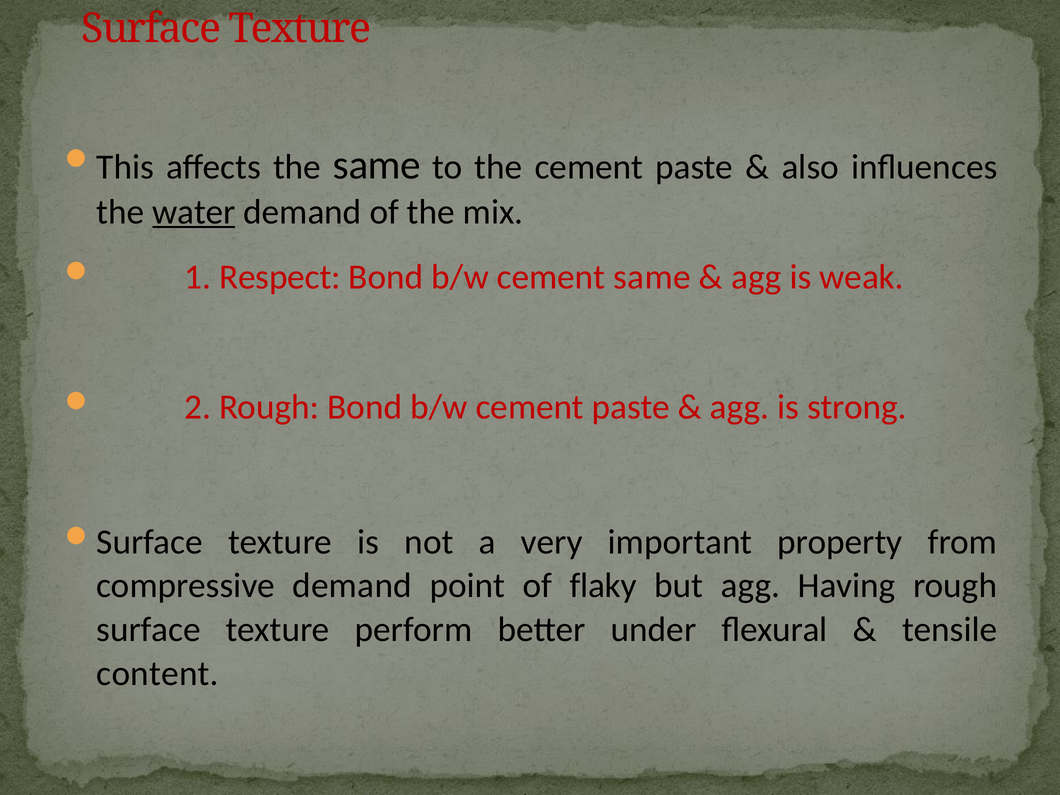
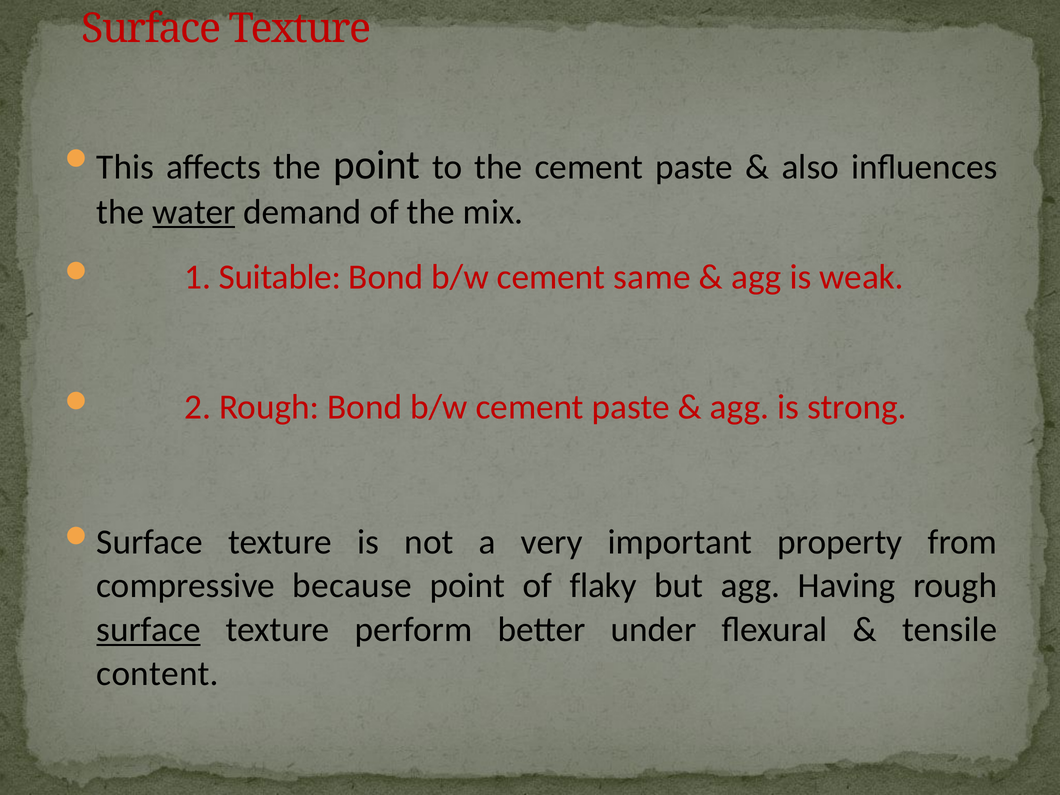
the same: same -> point (377, 165)
Respect: Respect -> Suitable (280, 277)
compressive demand: demand -> because (352, 586)
surface underline: none -> present (149, 630)
